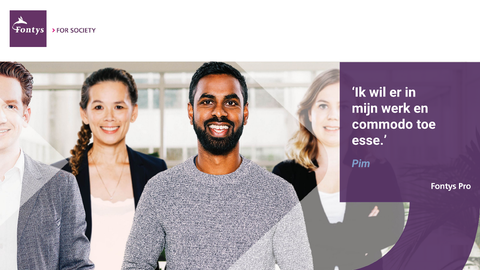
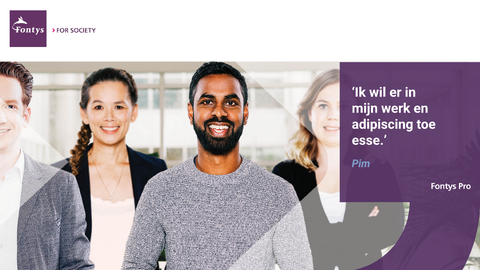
commodo: commodo -> adipiscing (383, 124)
